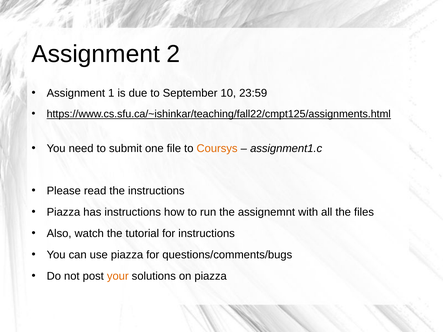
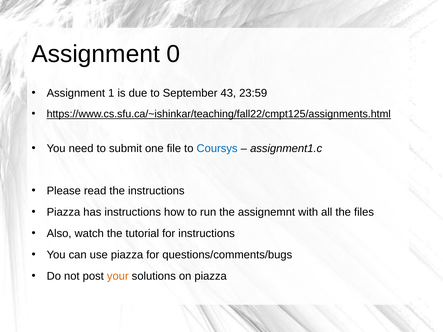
2: 2 -> 0 (173, 54)
10: 10 -> 43 (228, 93)
Coursys colour: orange -> blue (217, 148)
